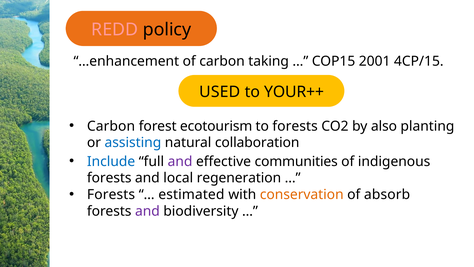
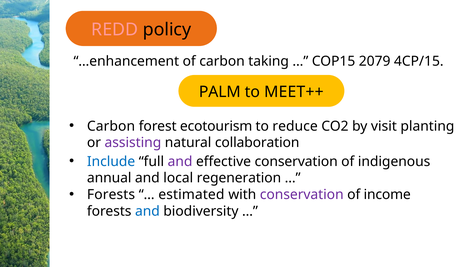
2001: 2001 -> 2079 (375, 61)
USED: USED -> PALM (220, 92)
YOUR++: YOUR++ -> MEET++ (294, 92)
to forests: forests -> reduce (295, 126)
also: also -> visit (384, 126)
assisting colour: blue -> purple (133, 143)
effective communities: communities -> conservation (296, 161)
forests: forests -> annual (109, 178)
conservation colour: orange -> purple (302, 194)
absorb: absorb -> income (387, 194)
and colour: purple -> blue (147, 211)
